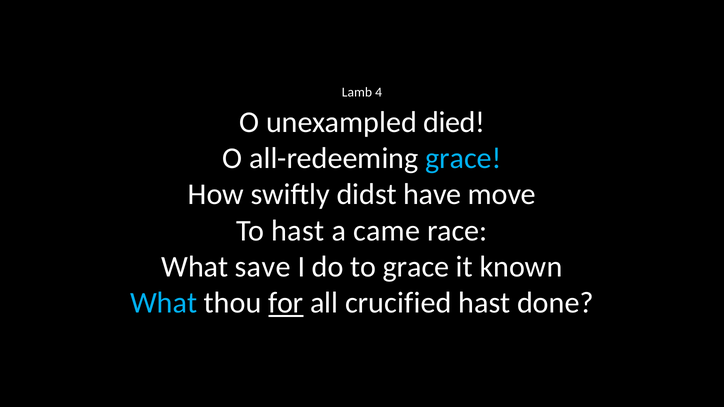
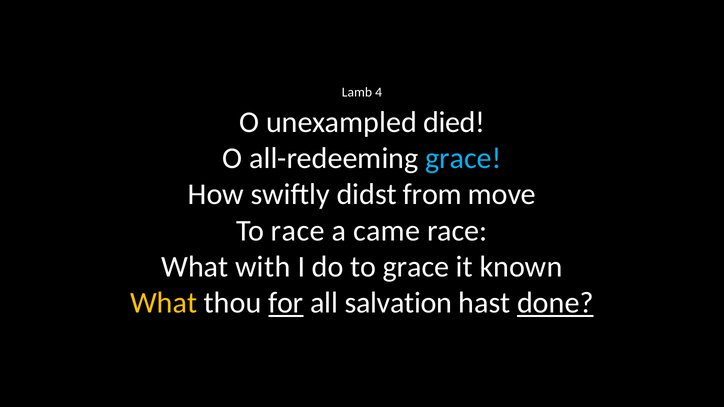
have: have -> from (432, 195)
To hast: hast -> race (298, 231)
save: save -> with (263, 267)
What colour: light blue -> yellow (164, 303)
crucified: crucified -> salvation (398, 303)
done underline: none -> present (555, 303)
